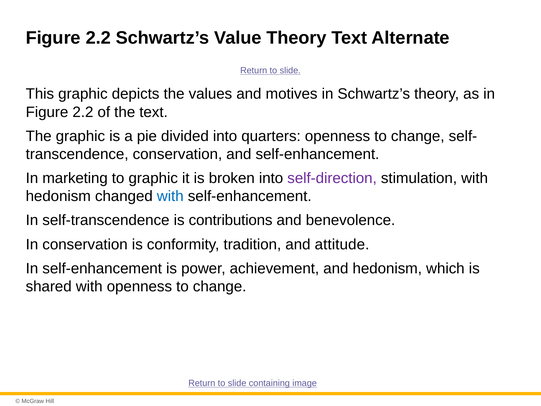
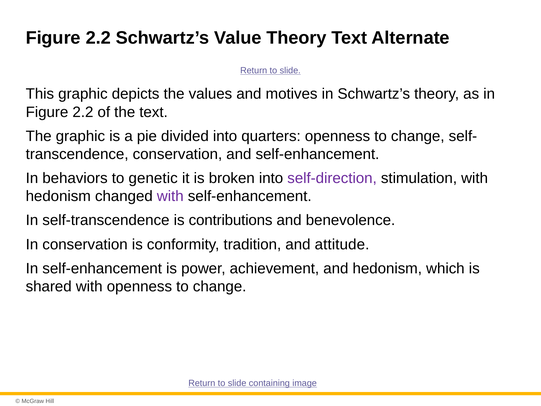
marketing: marketing -> behaviors (75, 178)
to graphic: graphic -> genetic (153, 178)
with colour: blue -> purple (170, 196)
